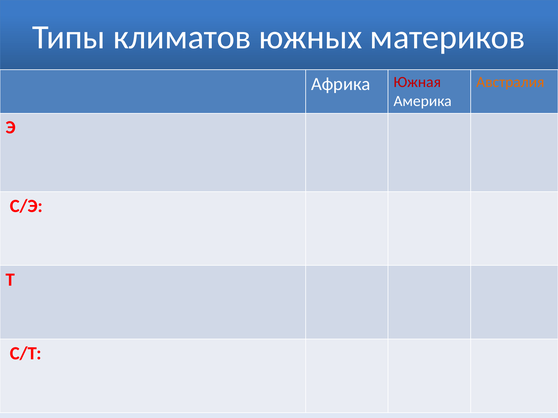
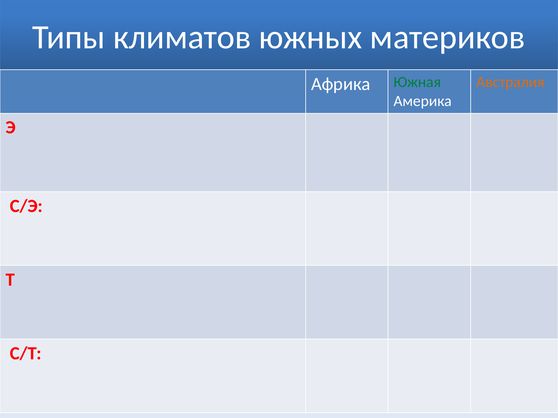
Южная colour: red -> green (417, 82)
